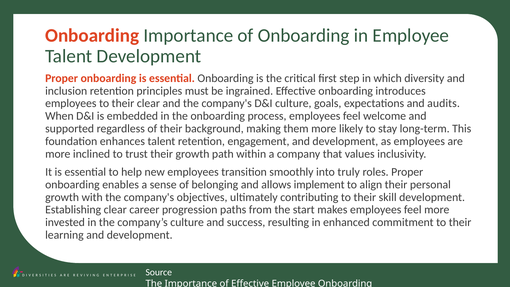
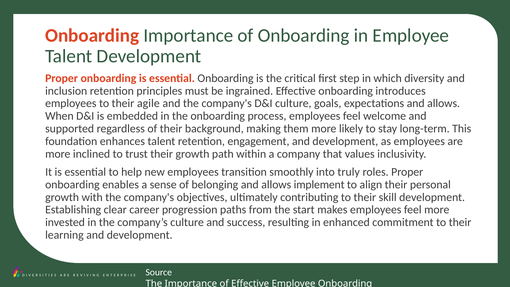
their clear: clear -> agile (148, 103)
expectations and audits: audits -> allows (444, 103)
